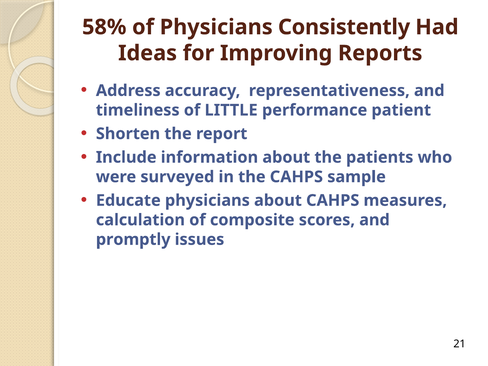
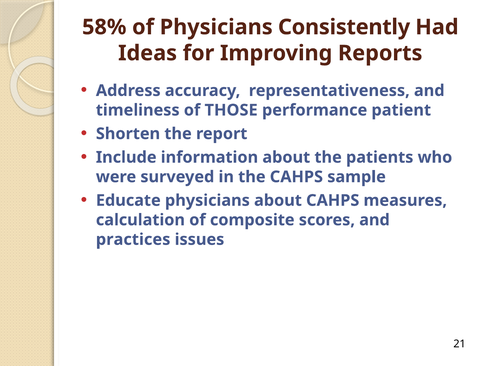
LITTLE: LITTLE -> THOSE (231, 110)
promptly: promptly -> practices (133, 239)
